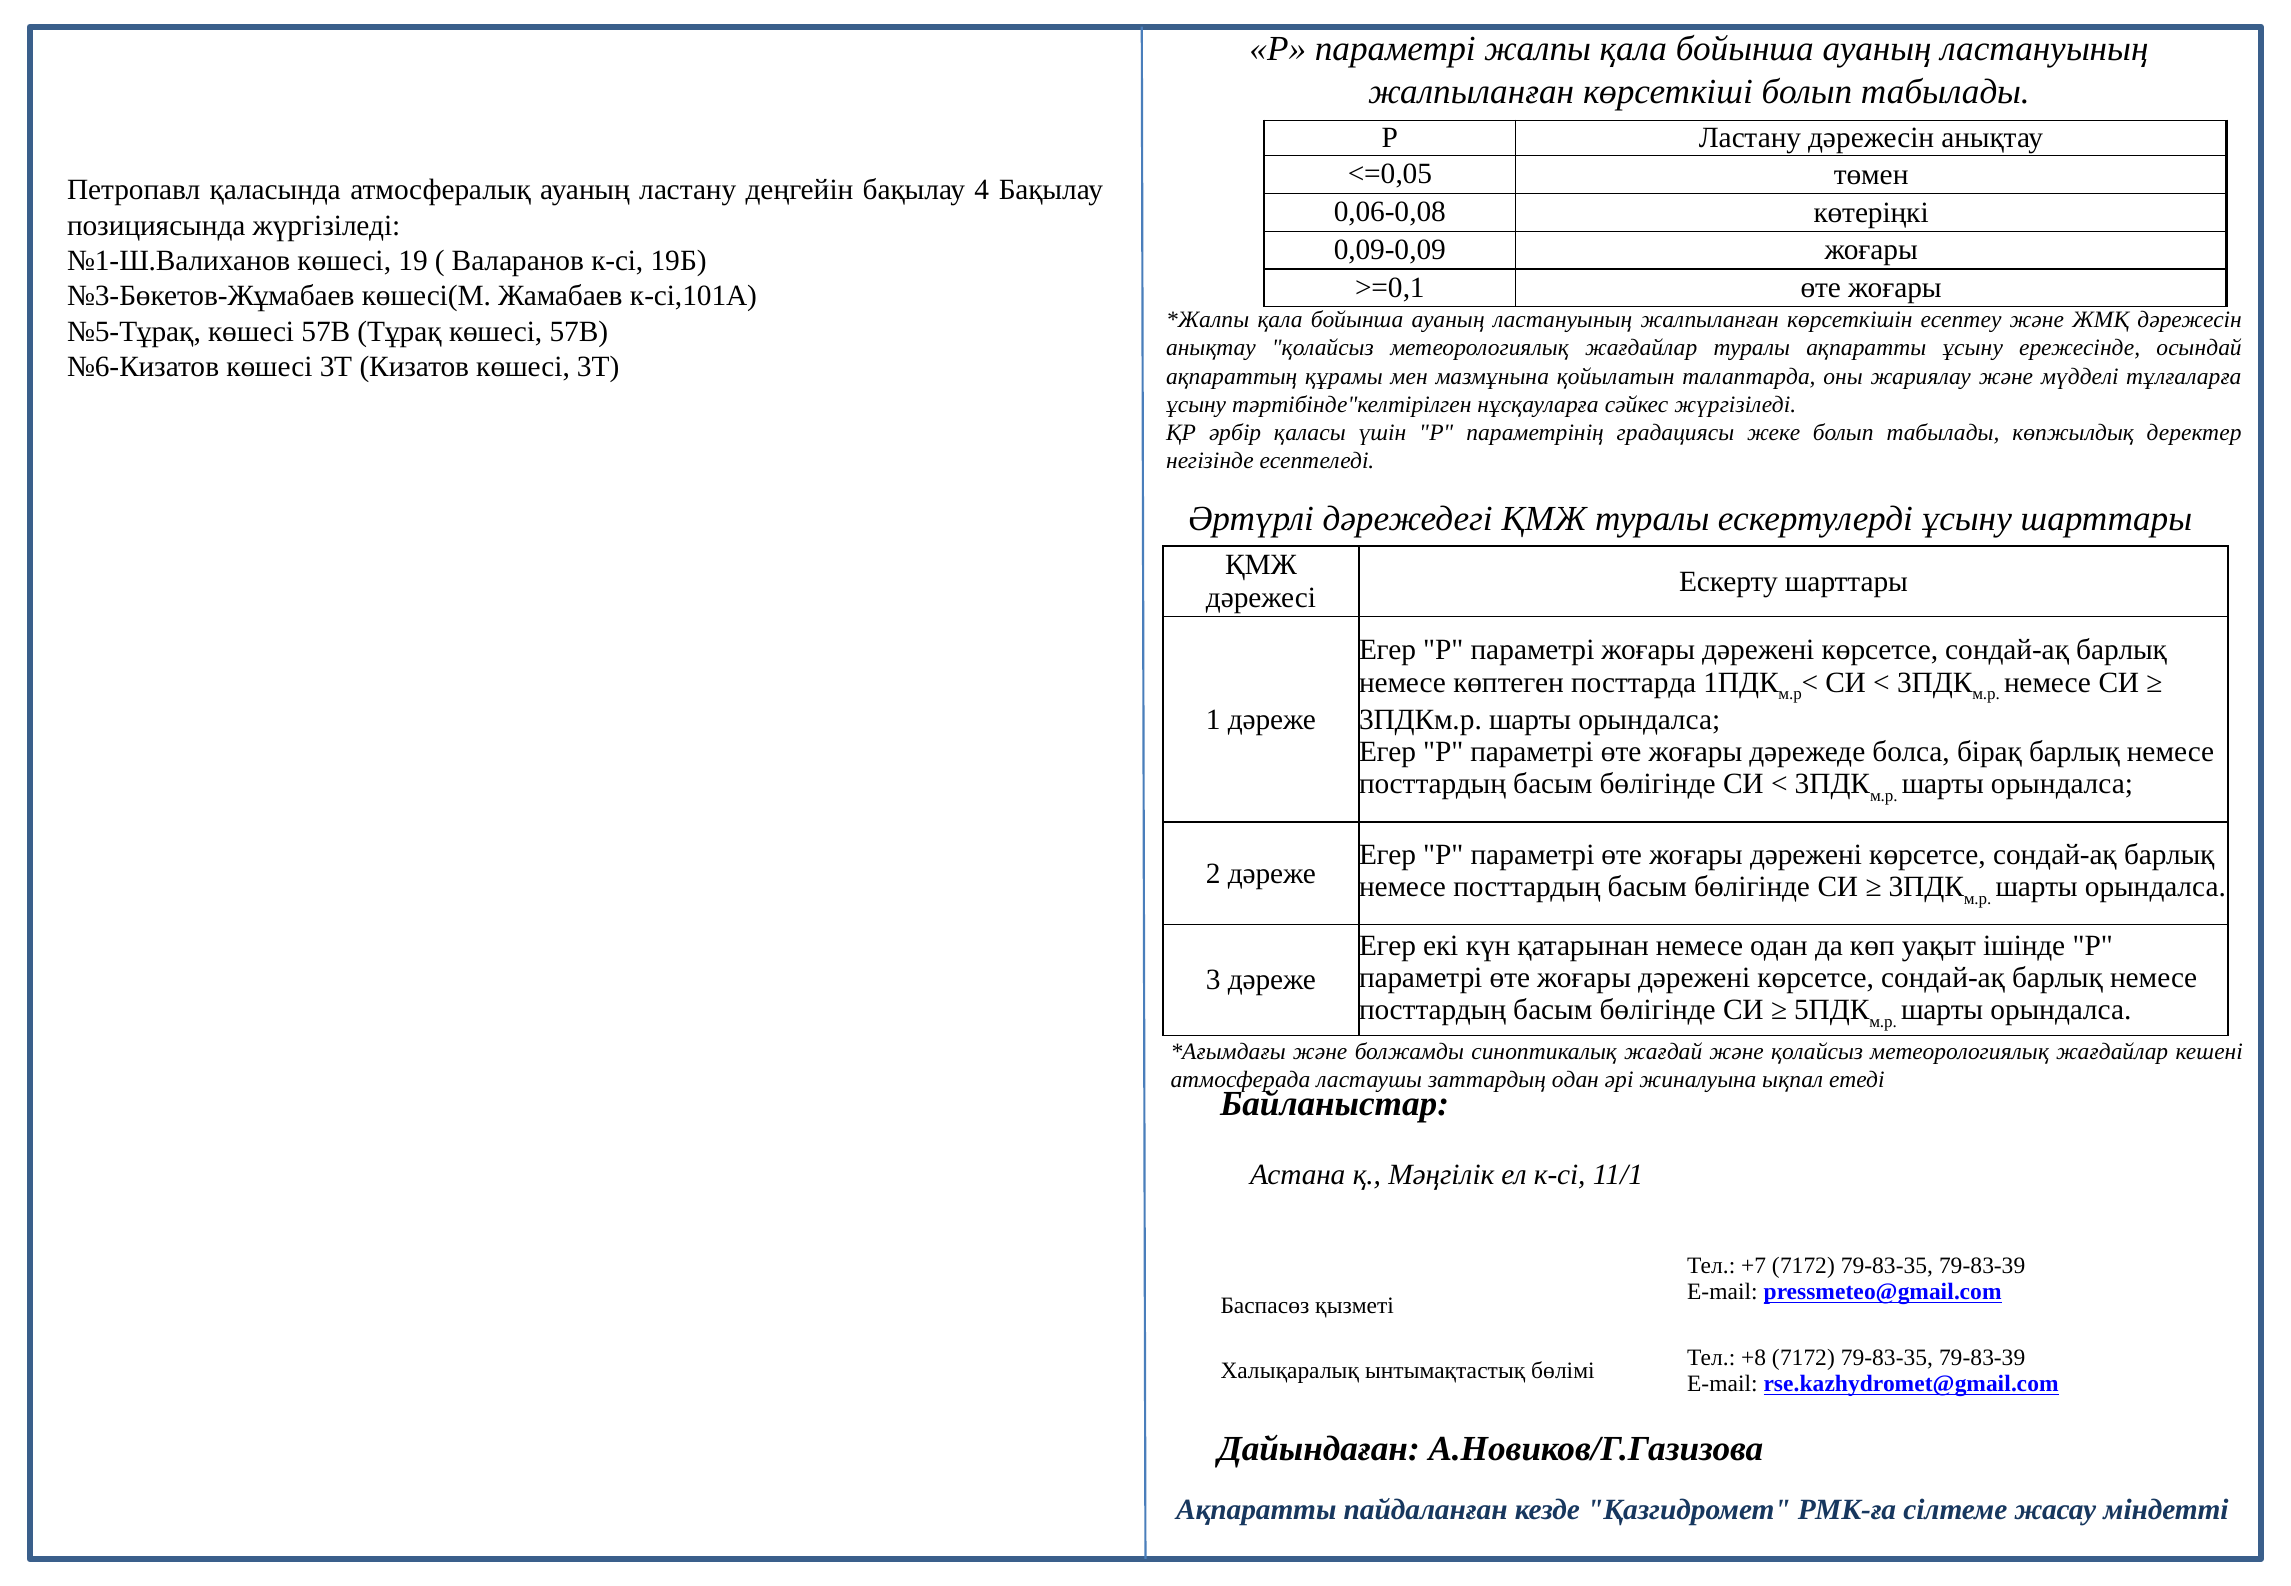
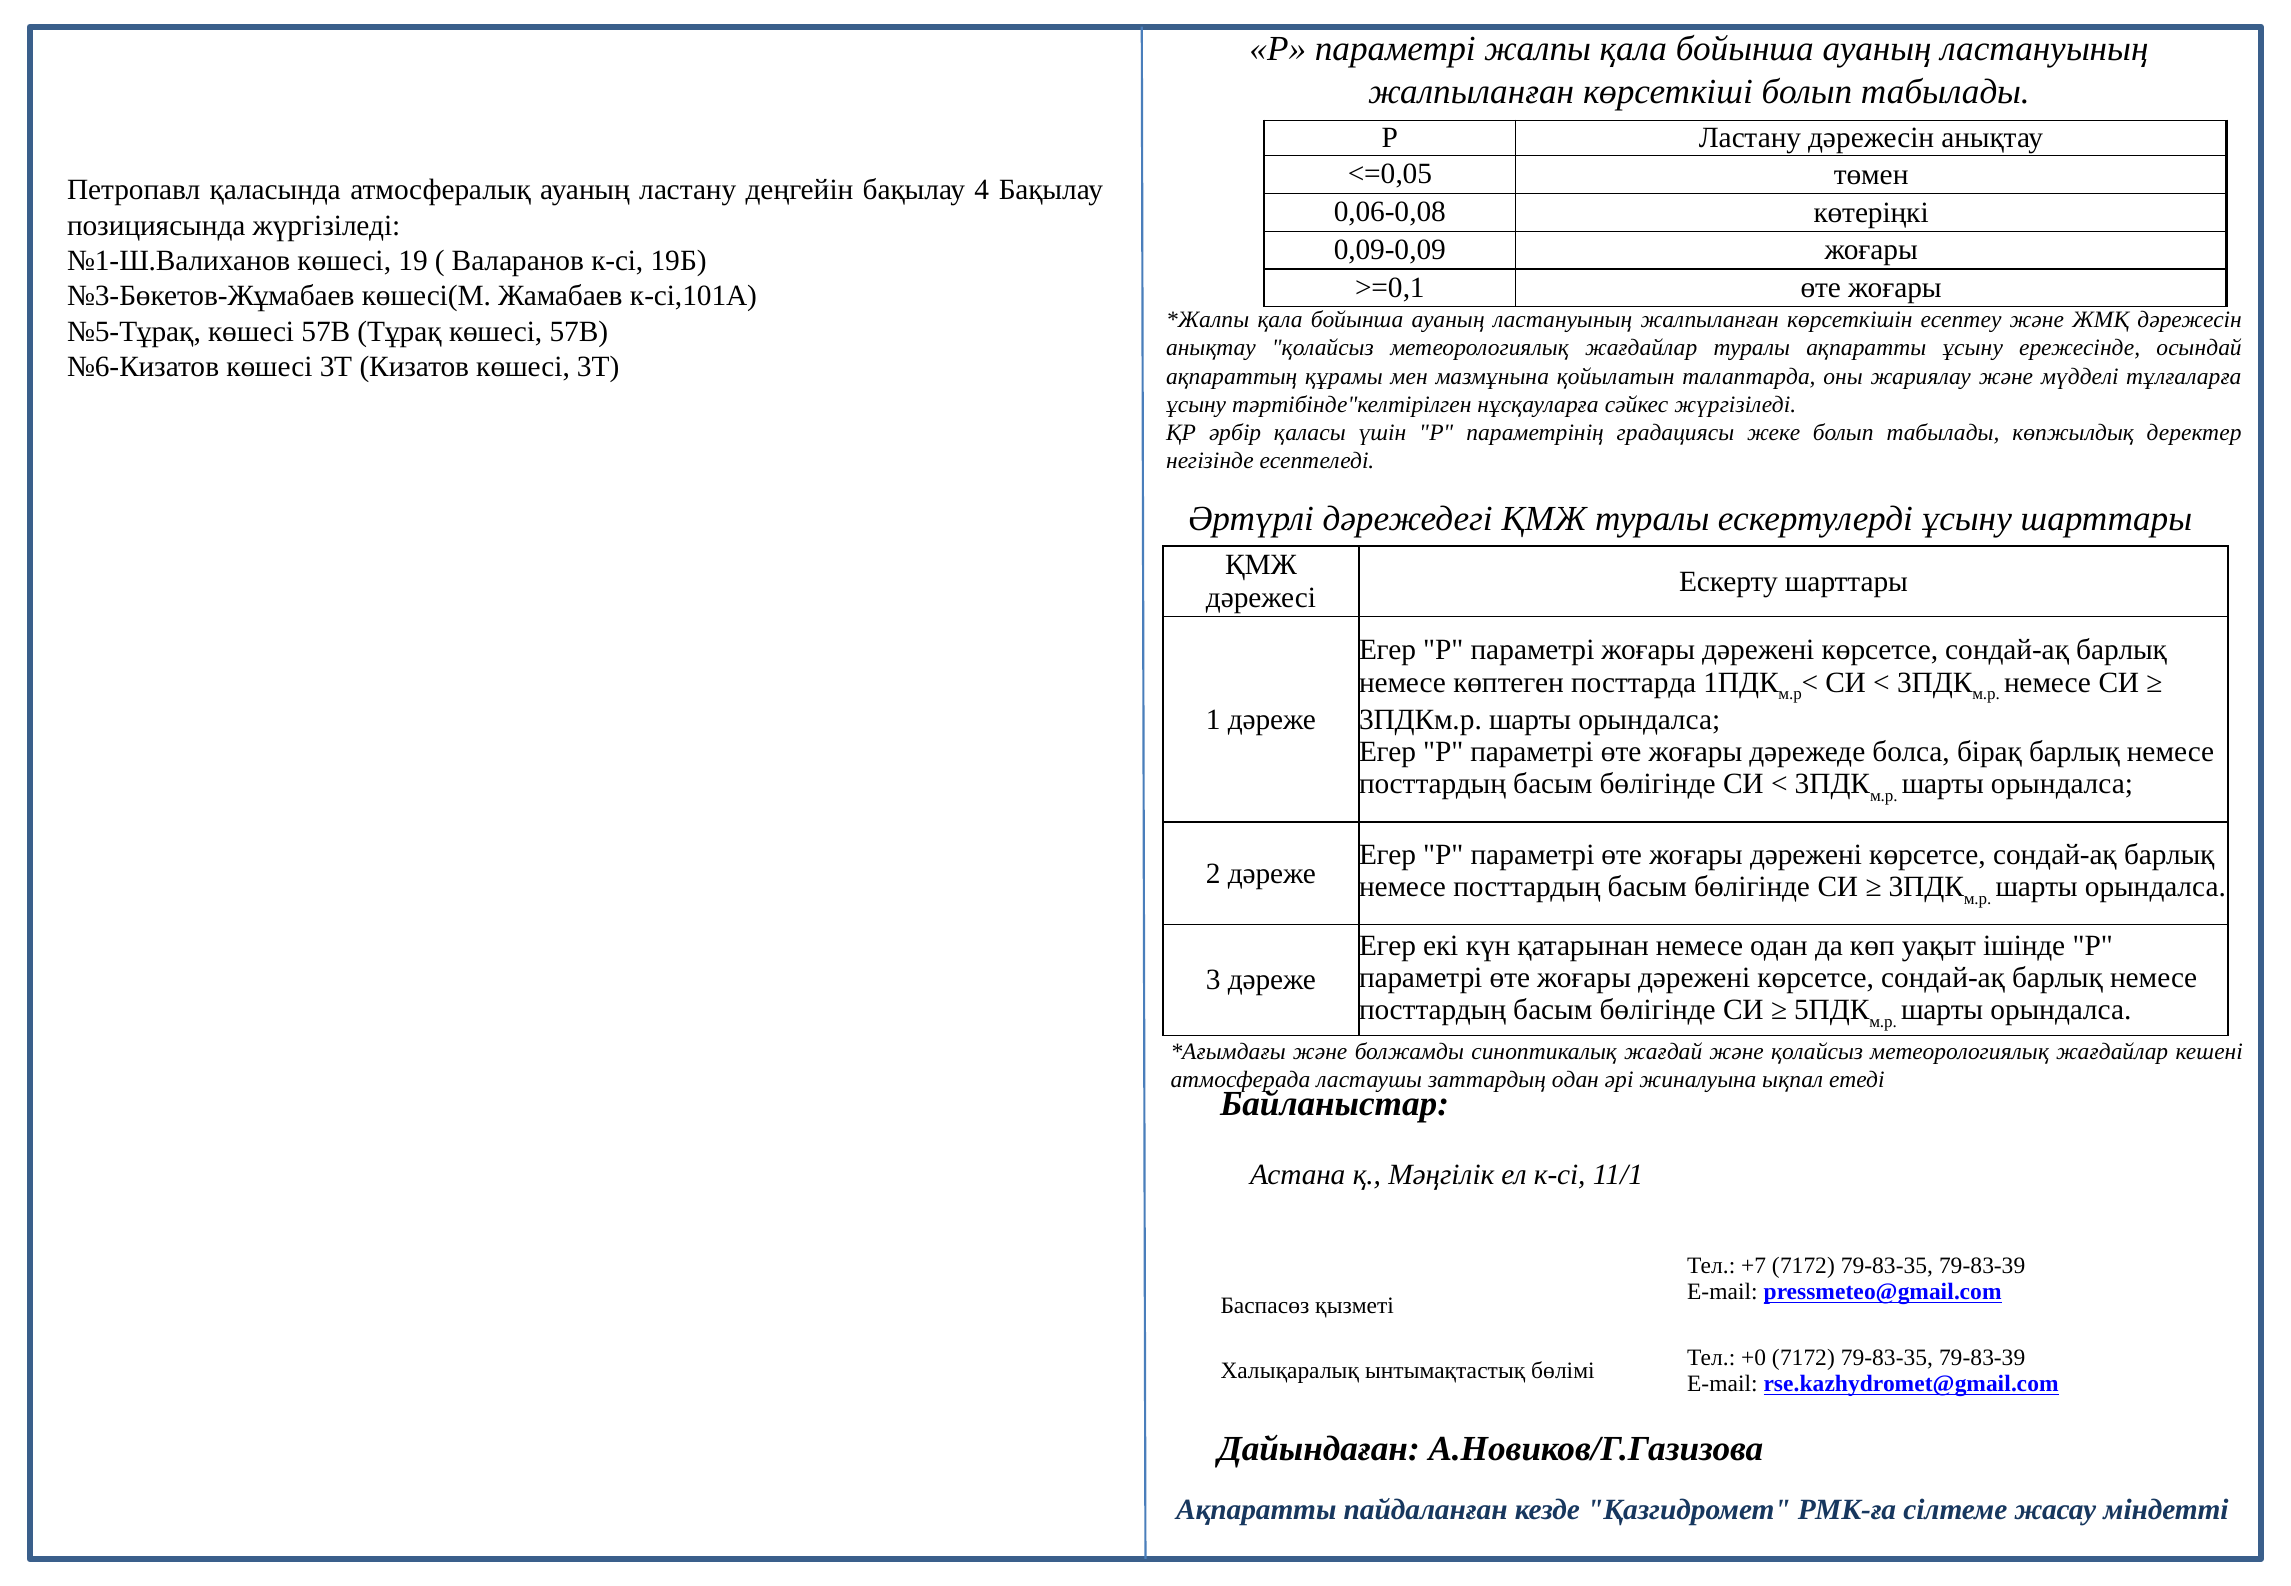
+8: +8 -> +0 (1754, 1358)
